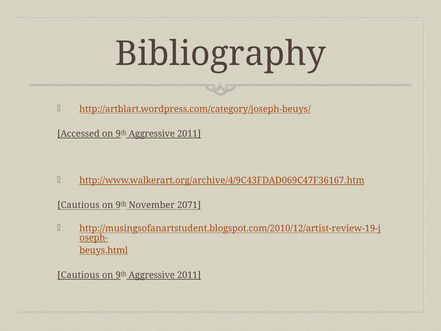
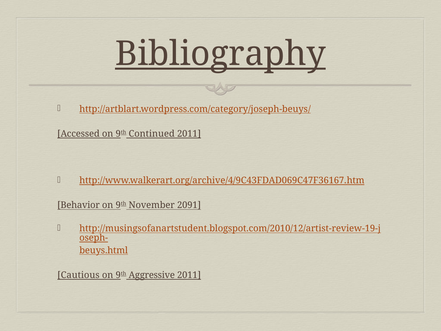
Bibliography underline: none -> present (220, 54)
Accessed on 9th Aggressive: Aggressive -> Continued (152, 134)
Cautious: Cautious -> Behavior (79, 205)
2071: 2071 -> 2091 (189, 205)
